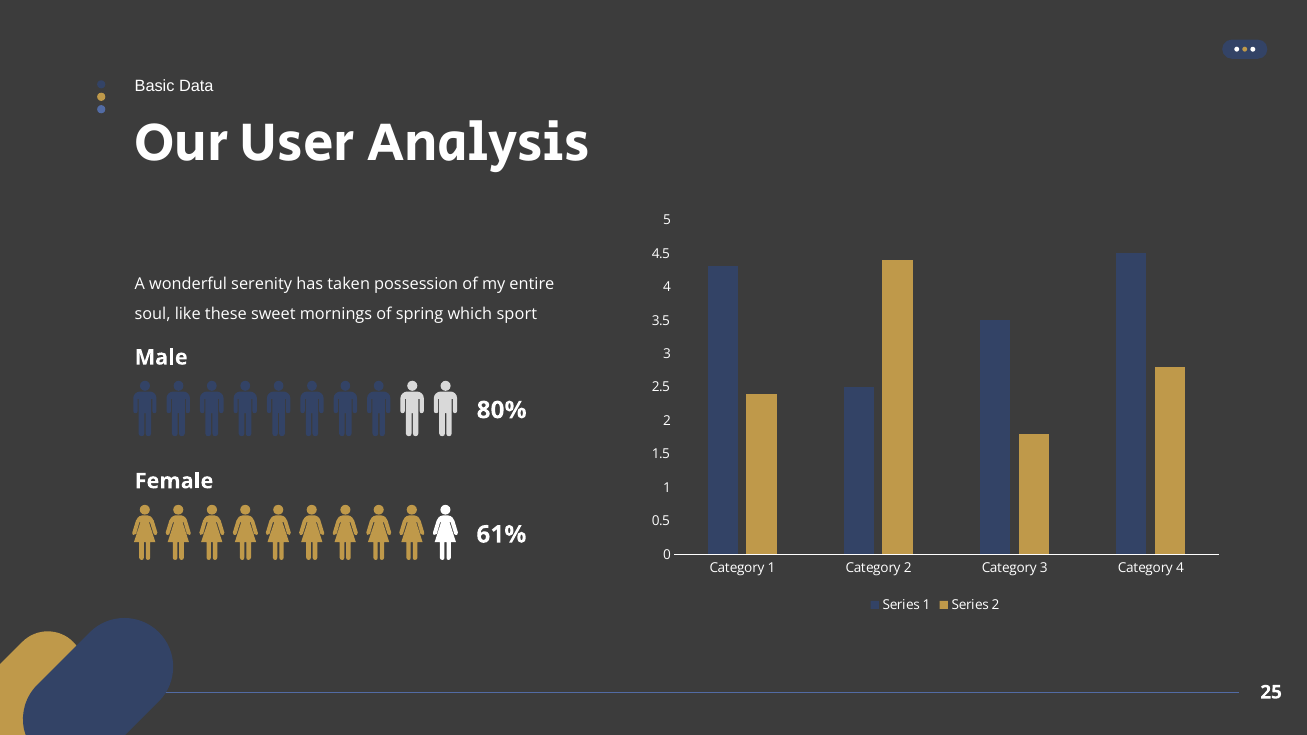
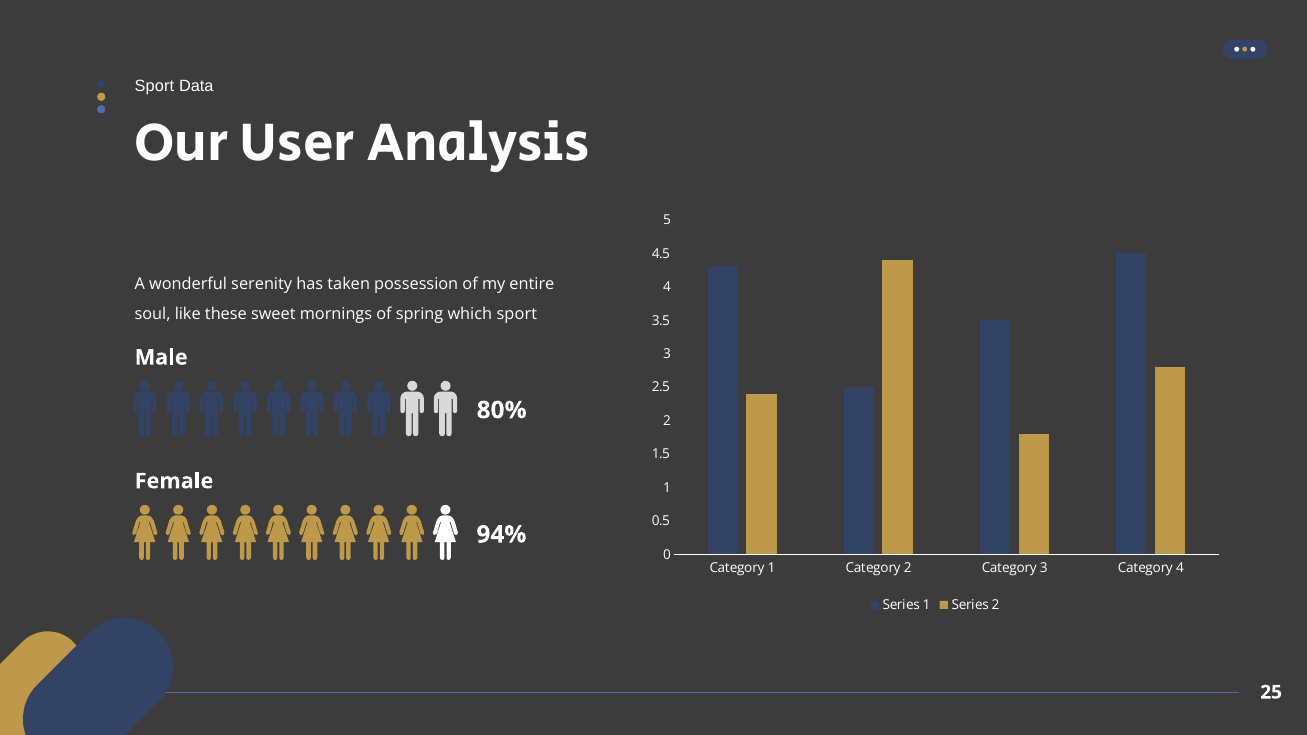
Basic: Basic -> Sport (154, 86)
61%: 61% -> 94% (501, 535)
